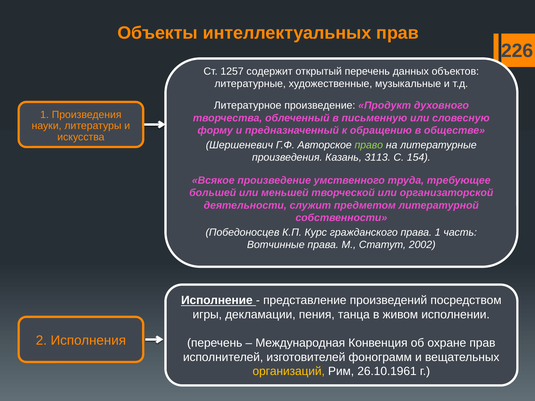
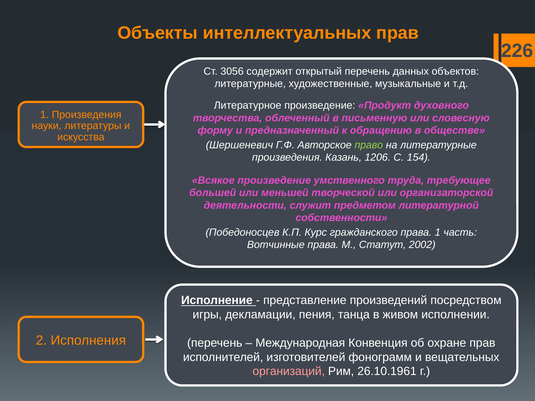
1257: 1257 -> 3056 (232, 71)
3113: 3113 -> 1206 (378, 158)
организаций colour: yellow -> pink (289, 372)
